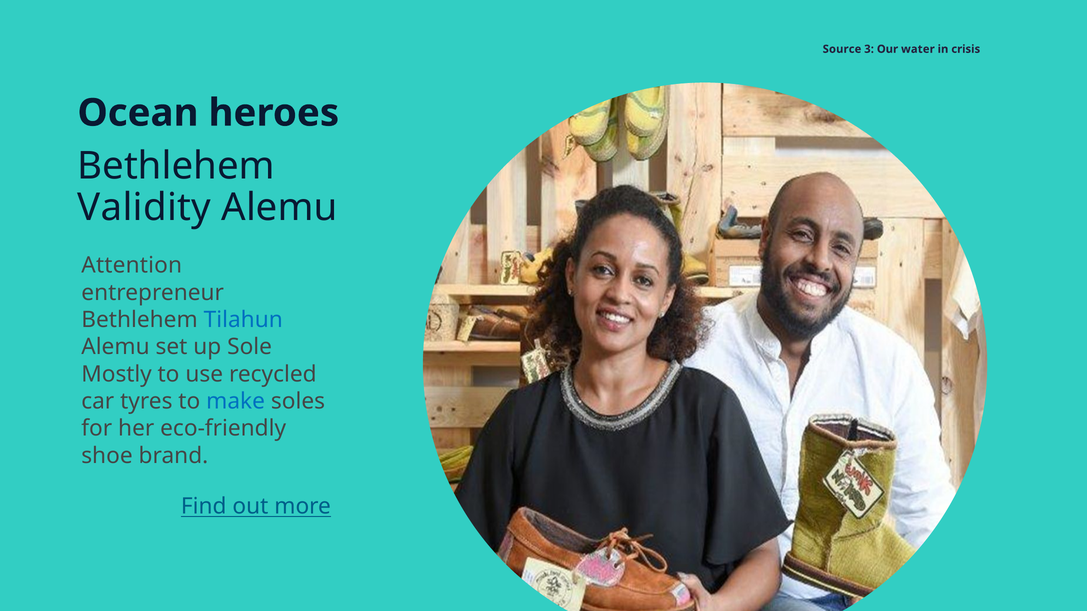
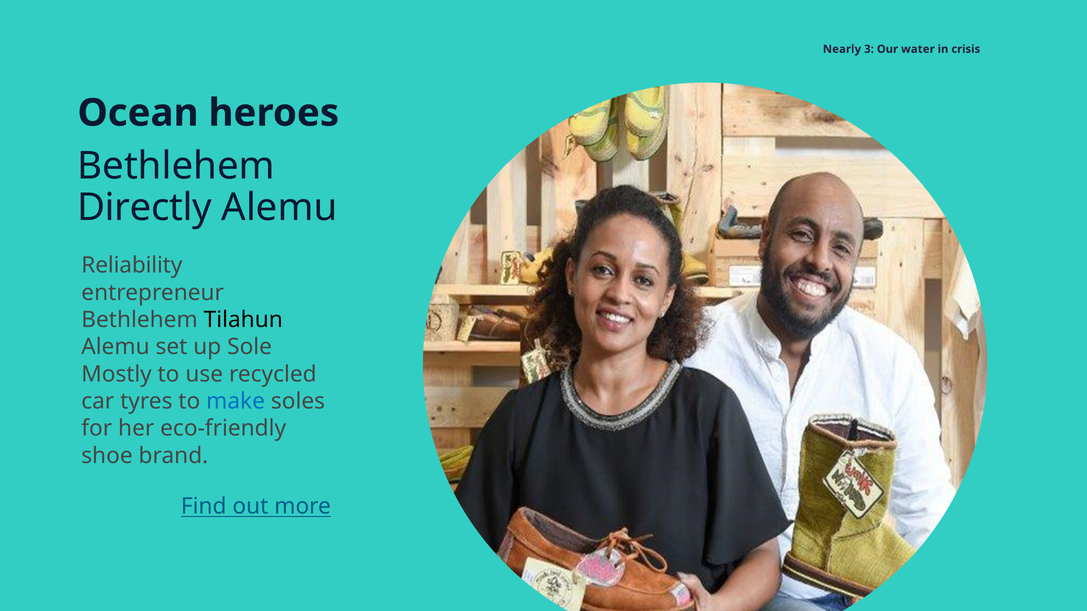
Source: Source -> Nearly (842, 49)
Validity: Validity -> Directly (145, 208)
Attention: Attention -> Reliability (132, 266)
Tilahun colour: blue -> black (243, 320)
